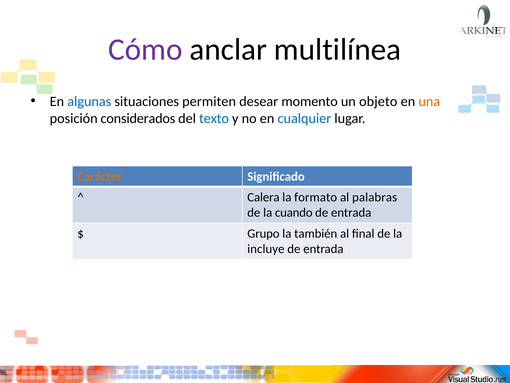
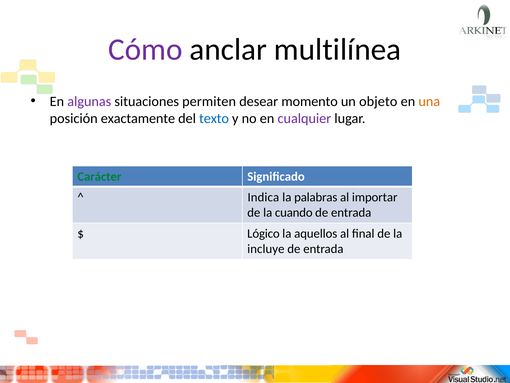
algunas colour: blue -> purple (89, 101)
considerados: considerados -> exactamente (138, 118)
cualquier colour: blue -> purple (304, 118)
Carácter colour: orange -> green (99, 176)
Calera: Calera -> Indica (263, 197)
formato: formato -> palabras (316, 197)
palabras: palabras -> importar (375, 197)
Grupo: Grupo -> Lógico (263, 233)
también: también -> aquellos (316, 233)
